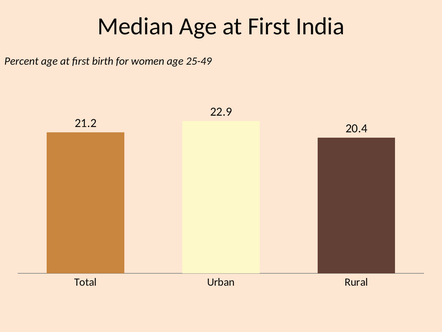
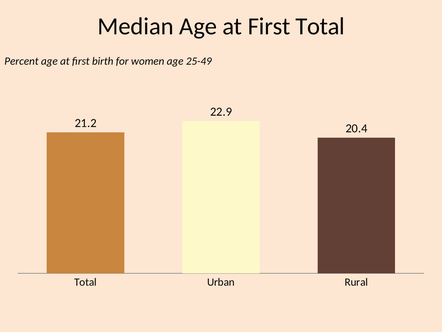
First India: India -> Total (320, 26)
